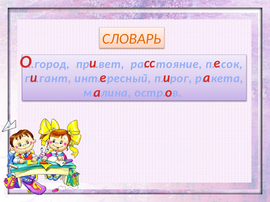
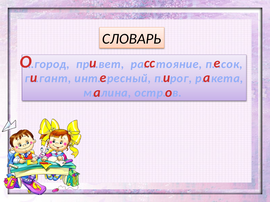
СЛОВАРЬ colour: orange -> black (132, 39)
